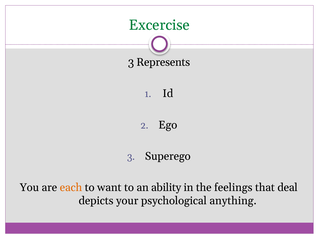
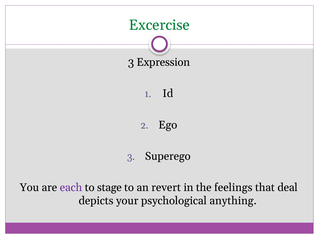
Represents: Represents -> Expression (163, 62)
each colour: orange -> purple (71, 188)
want: want -> stage (109, 188)
ability: ability -> revert (166, 188)
